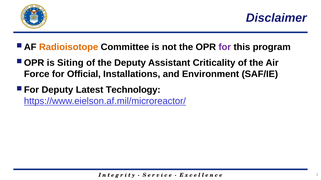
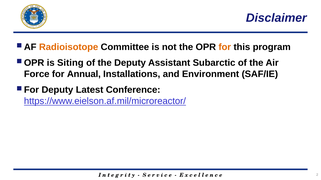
for colour: purple -> orange (225, 47)
Criticality: Criticality -> Subarctic (214, 63)
Official: Official -> Annual (84, 74)
Technology: Technology -> Conference (133, 90)
